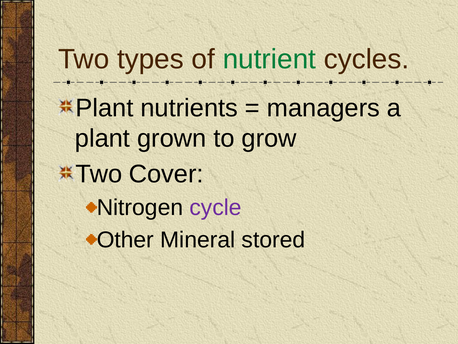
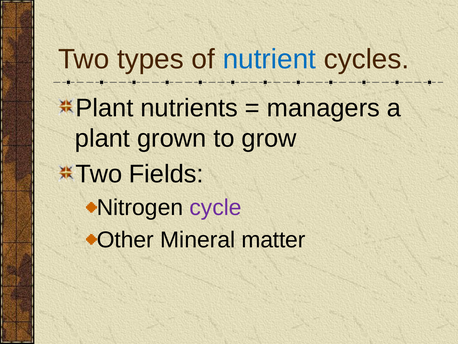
nutrient colour: green -> blue (269, 59)
Cover: Cover -> Fields (166, 174)
stored: stored -> matter (273, 239)
